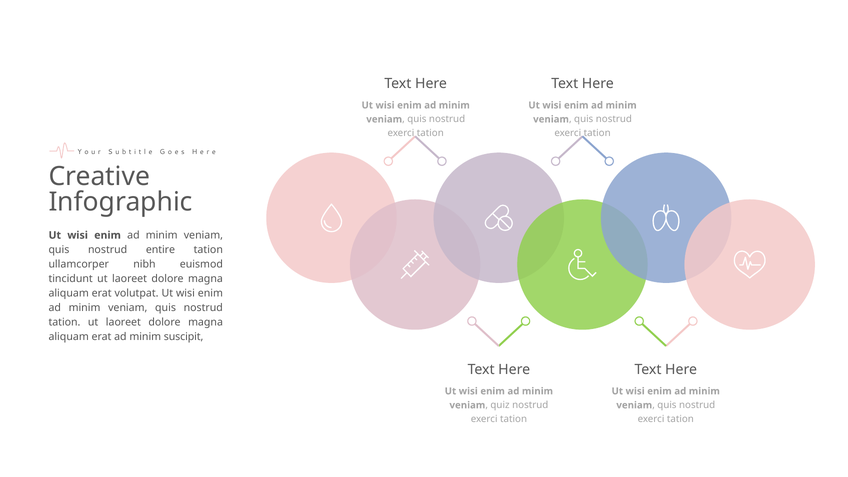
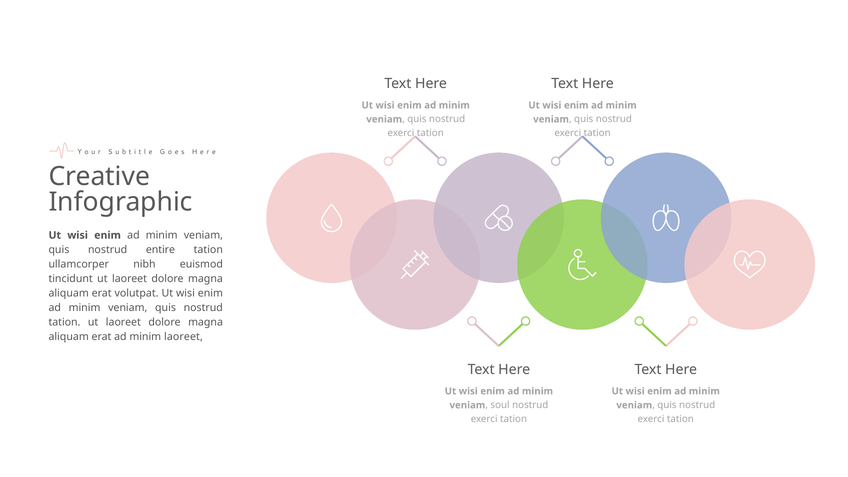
minim suscipit: suscipit -> laoreet (183, 337)
quiz: quiz -> soul (500, 405)
